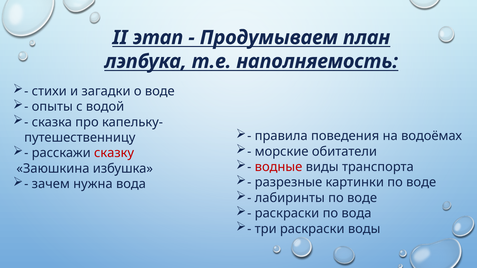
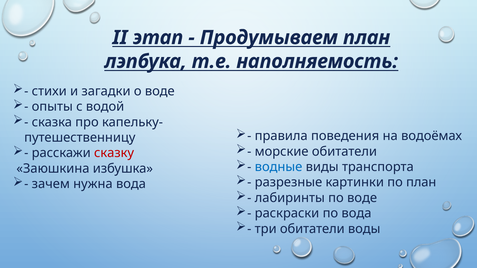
водные colour: red -> blue (279, 167)
картинки по воде: воде -> план (421, 183)
три раскраски: раскраски -> обитатели (312, 229)
